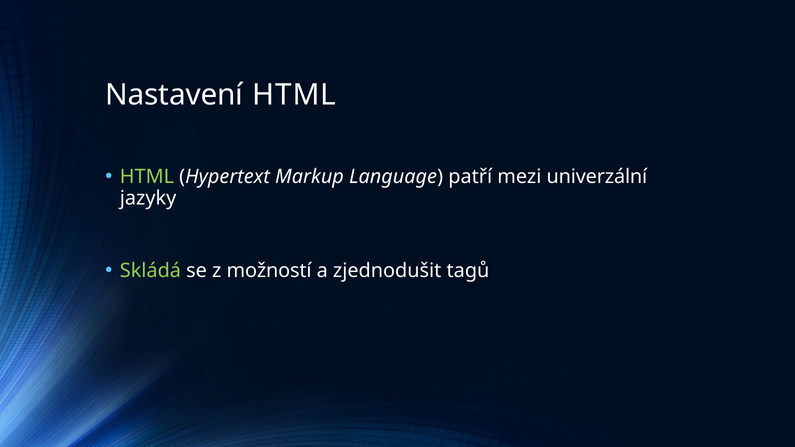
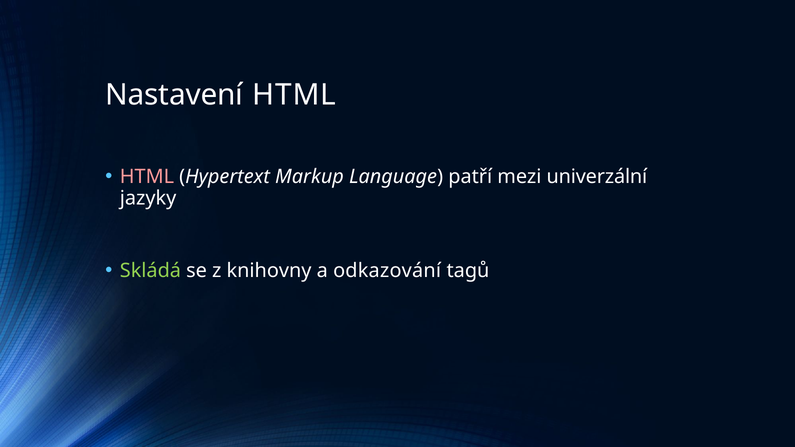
HTML colour: light green -> pink (147, 177)
možností: možností -> knihovny (269, 271)
zjednodušit: zjednodušit -> odkazování (387, 271)
